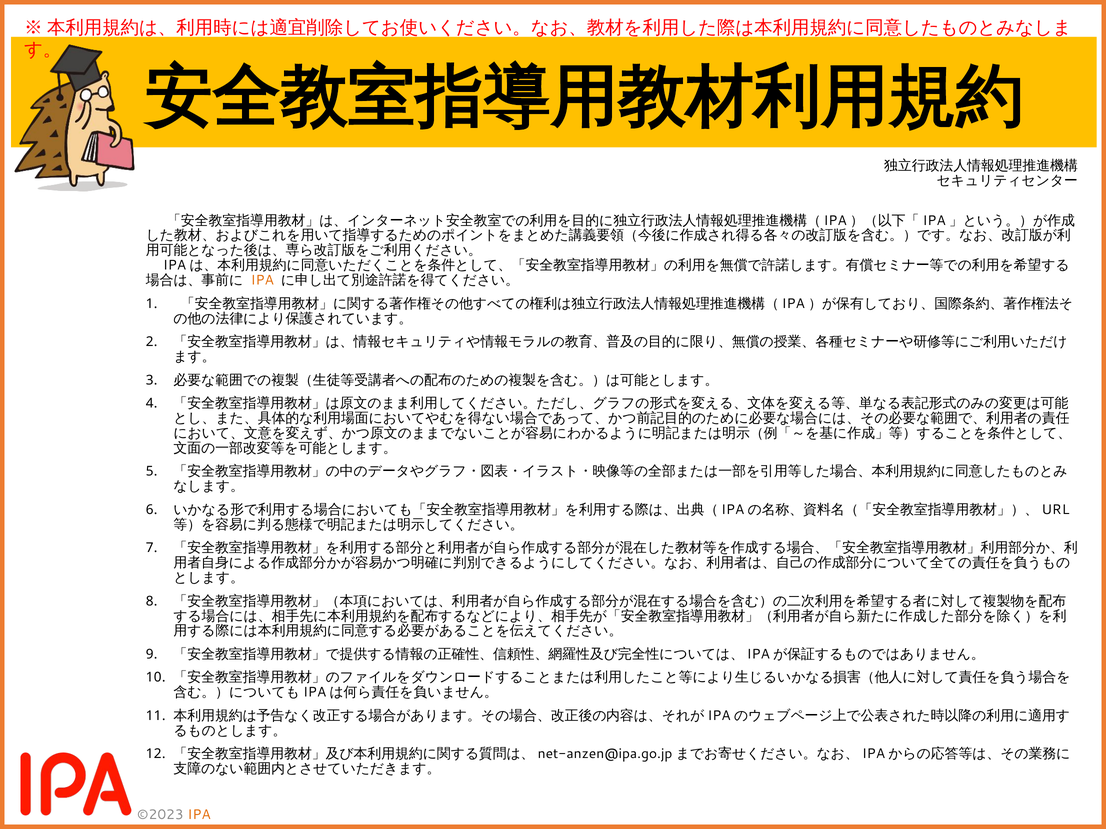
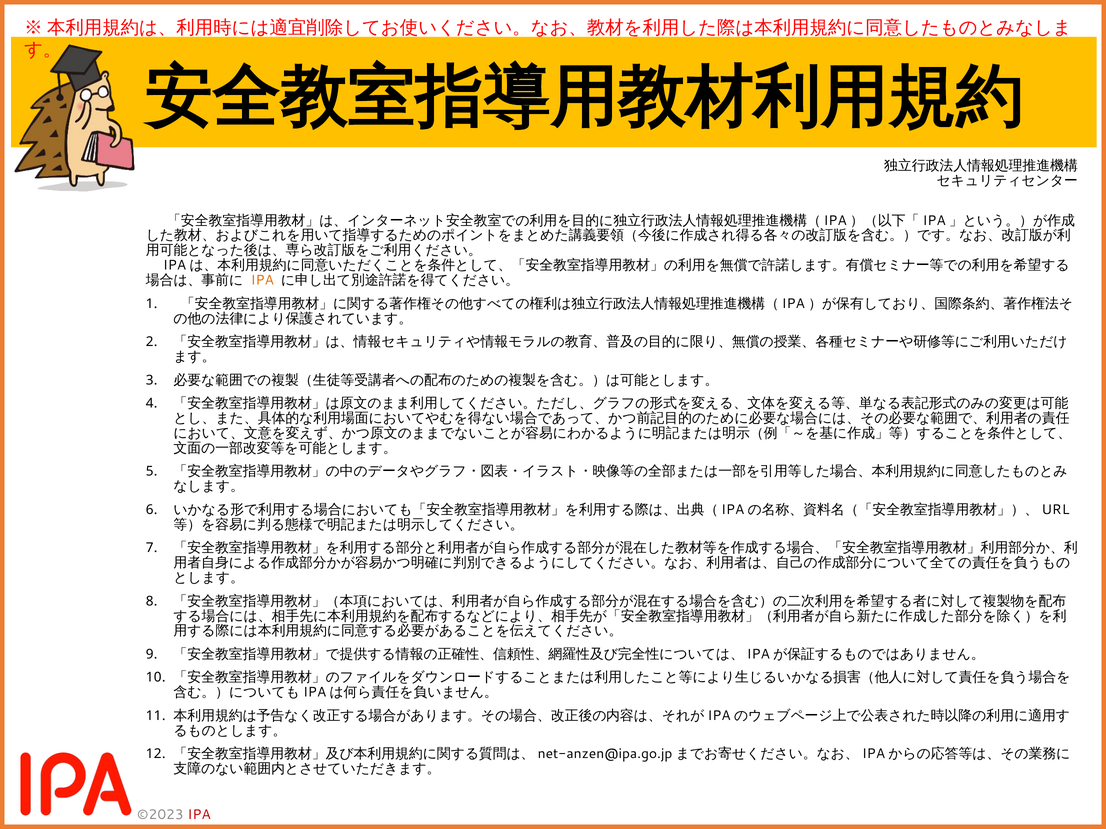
IPA colour: orange -> red (199, 815)
